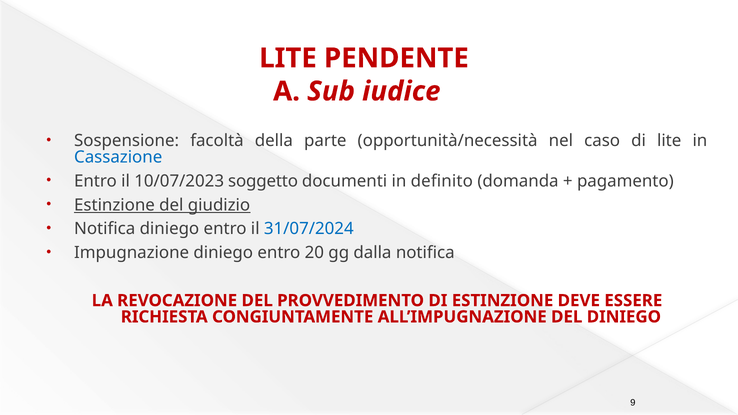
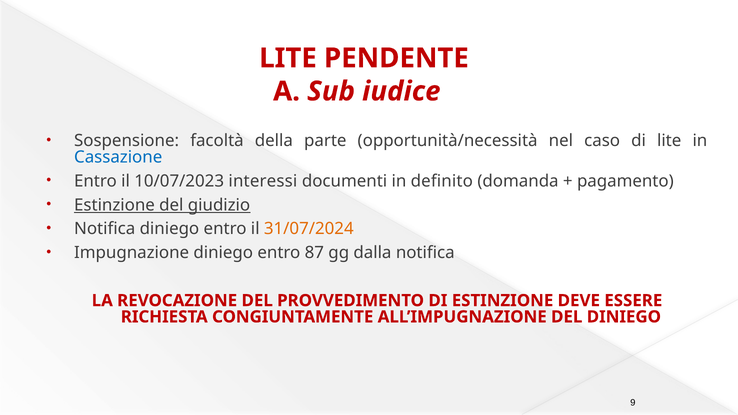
soggetto: soggetto -> interessi (263, 181)
31/07/2024 colour: blue -> orange (309, 229)
20: 20 -> 87 (314, 253)
